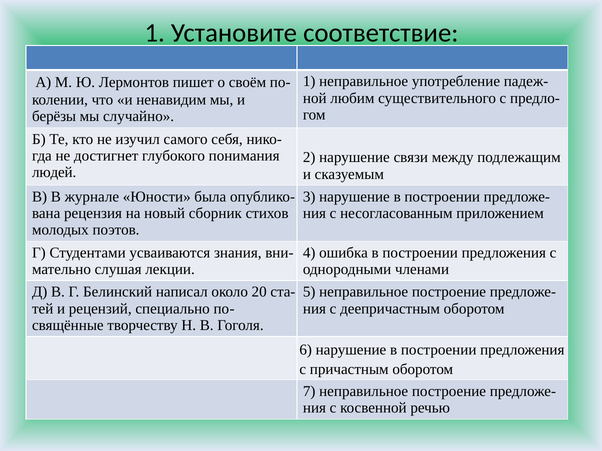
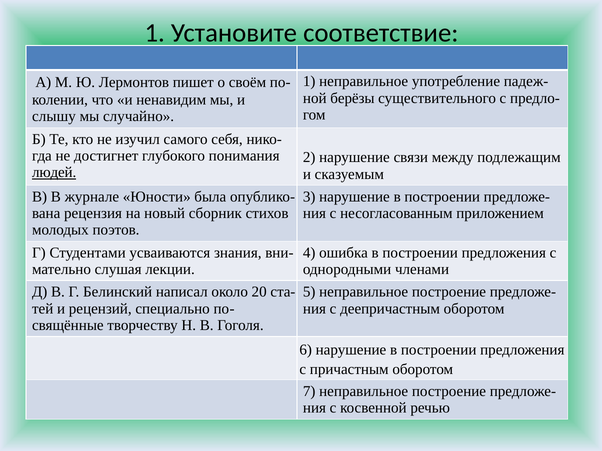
любим: любим -> берёзы (352, 98)
берёзы: берёзы -> слышу (54, 117)
людей underline: none -> present (54, 173)
